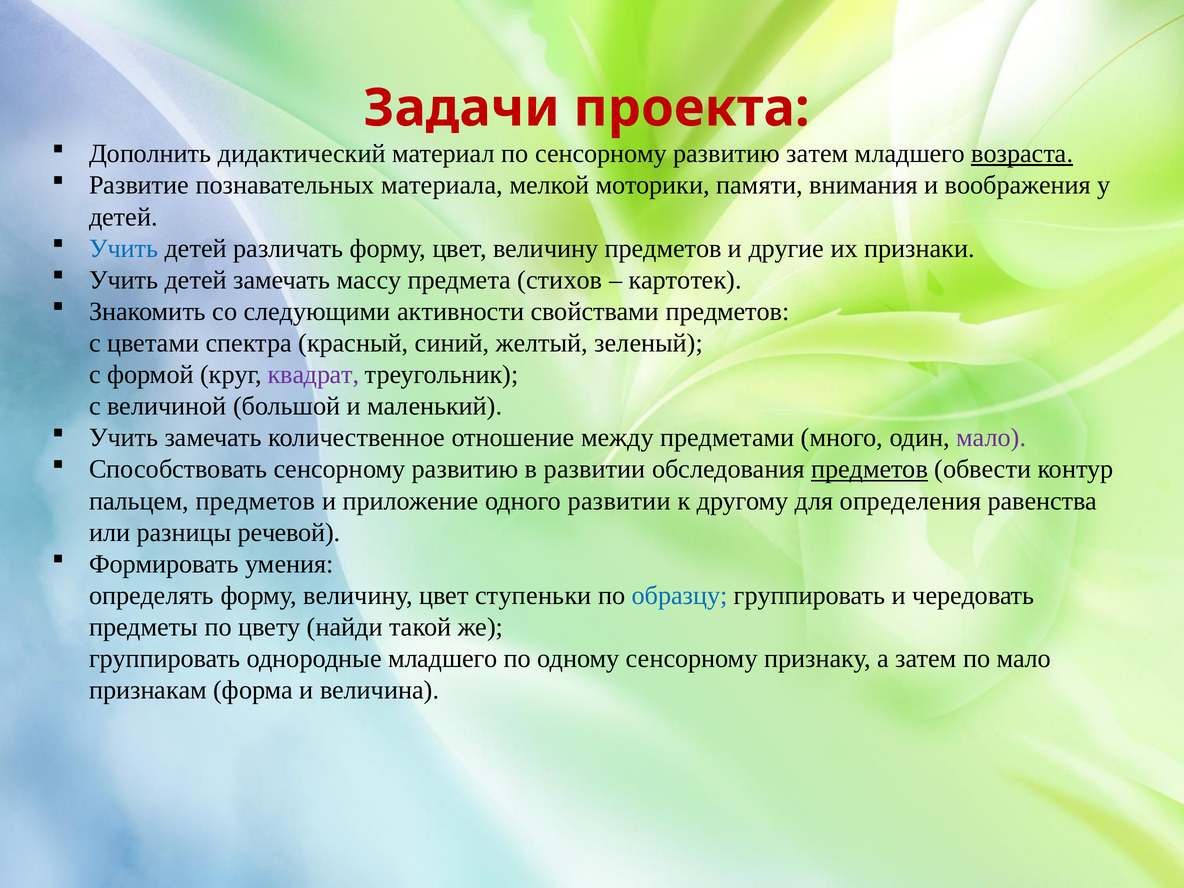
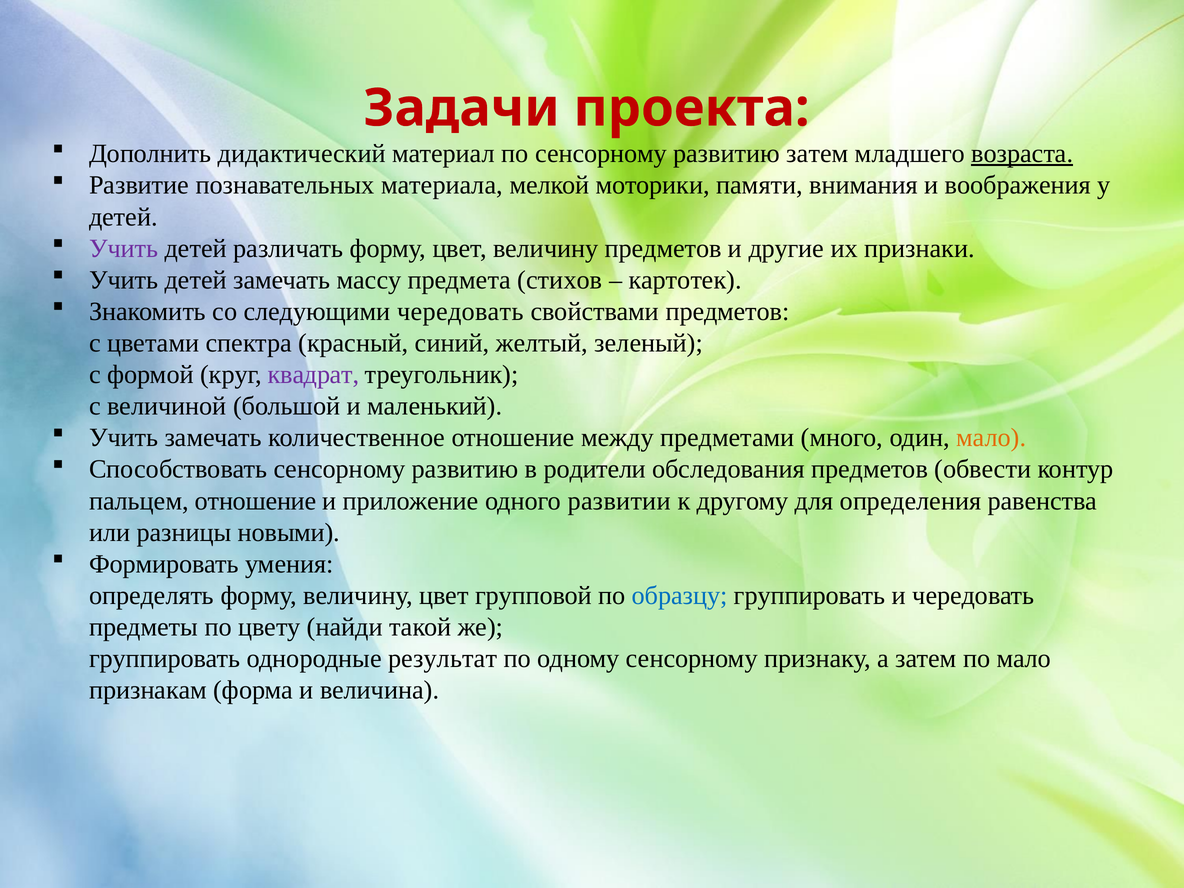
Учить colour: blue -> purple (124, 248)
следующими активности: активности -> чередовать (460, 312)
мало colour: purple -> orange (991, 438)
в развитии: развитии -> родители (595, 469)
предметов underline: present -> none (870, 469)
пальцем предметов: предметов -> отношение (256, 501)
речевой: речевой -> новыми (289, 532)
ступеньки: ступеньки -> групповой (533, 596)
однородные младшего: младшего -> результат (443, 659)
